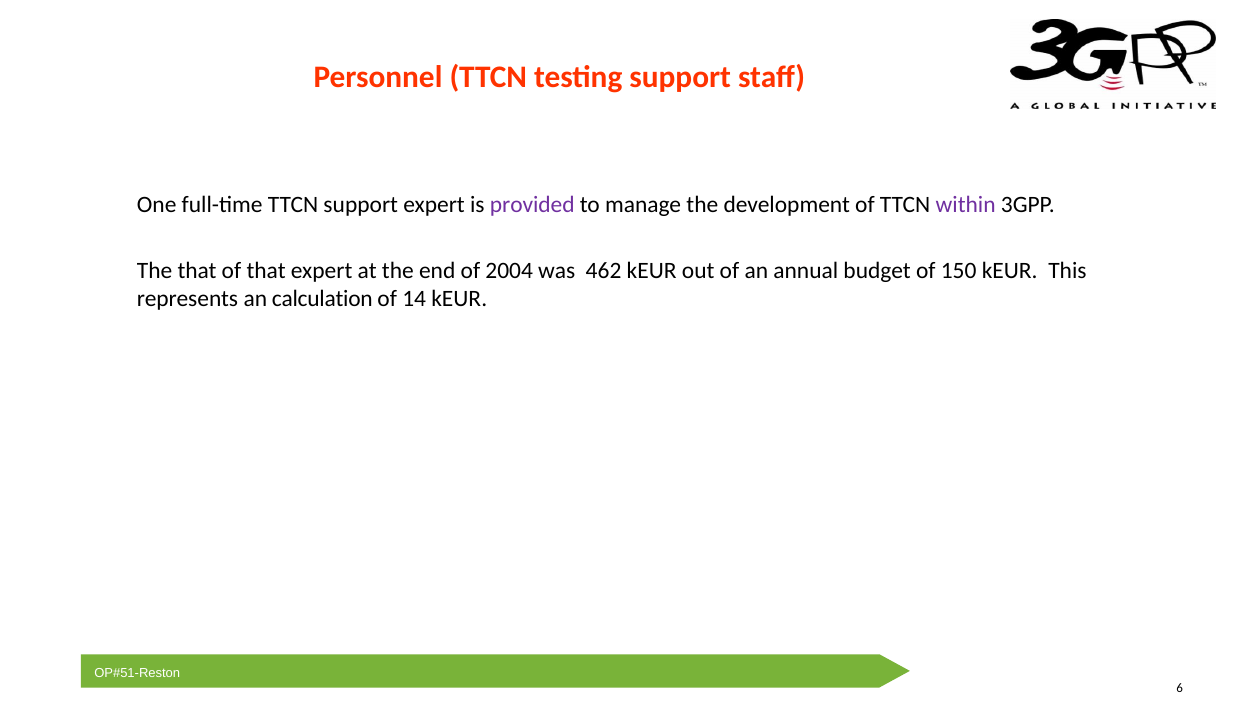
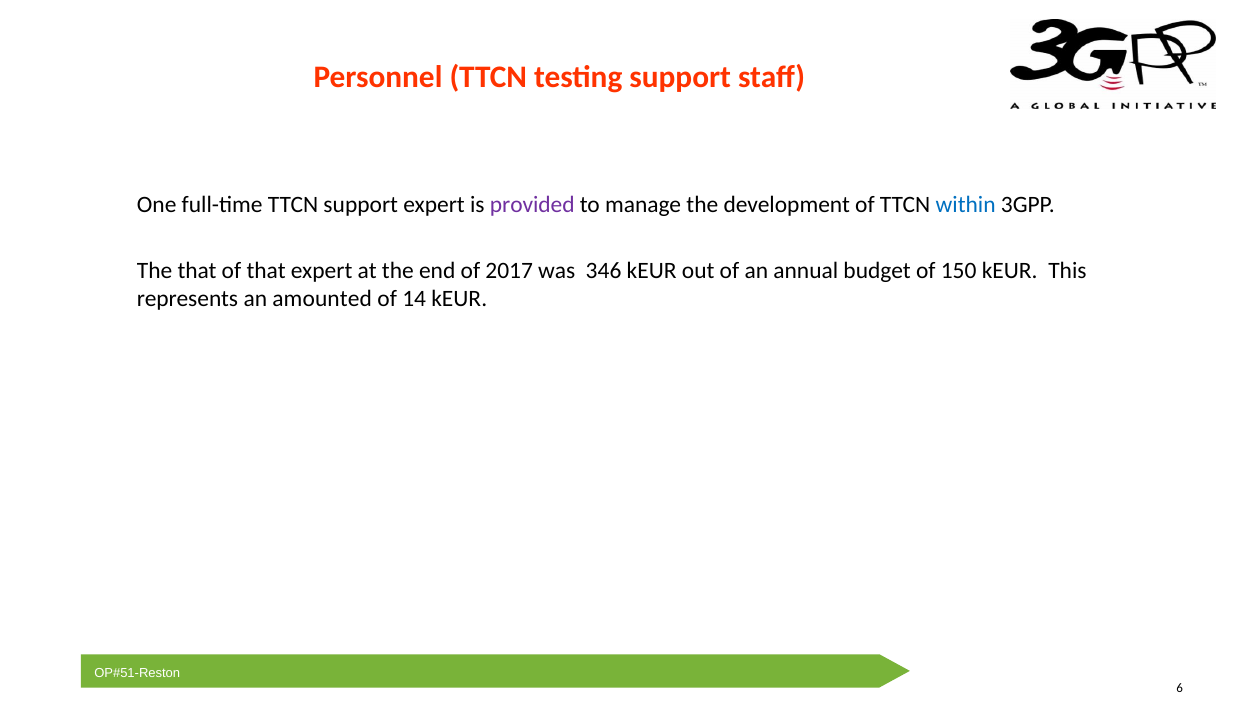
within colour: purple -> blue (966, 205)
2004: 2004 -> 2017 (509, 270)
462: 462 -> 346 (604, 270)
calculation: calculation -> amounted (322, 299)
